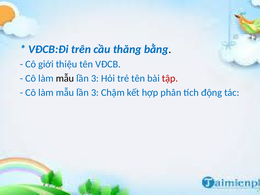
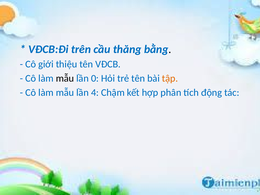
3: 3 -> 0 (95, 78)
tập colour: red -> orange (170, 78)
3: 3 -> 4 (95, 92)
